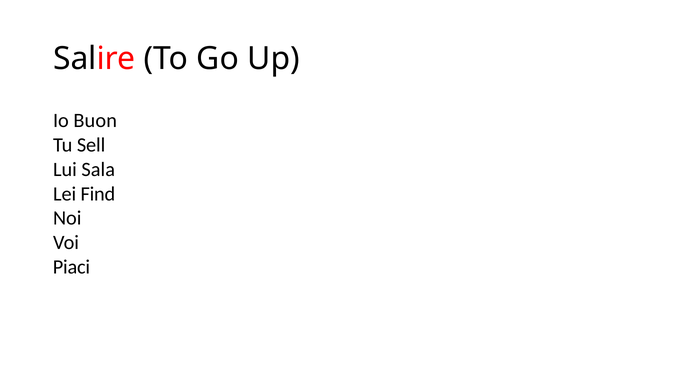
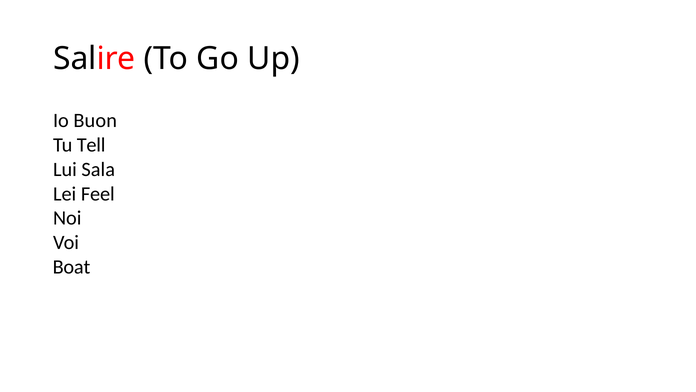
Sell: Sell -> Tell (91, 145)
Find: Find -> Feel (98, 194)
Piaci: Piaci -> Boat (71, 267)
